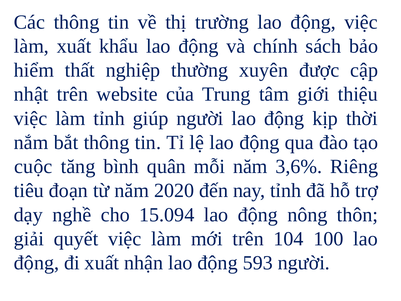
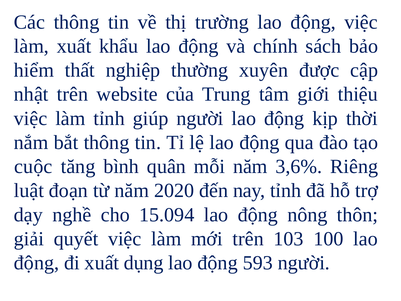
tiêu: tiêu -> luật (29, 190)
104: 104 -> 103 (289, 239)
nhận: nhận -> dụng (144, 263)
